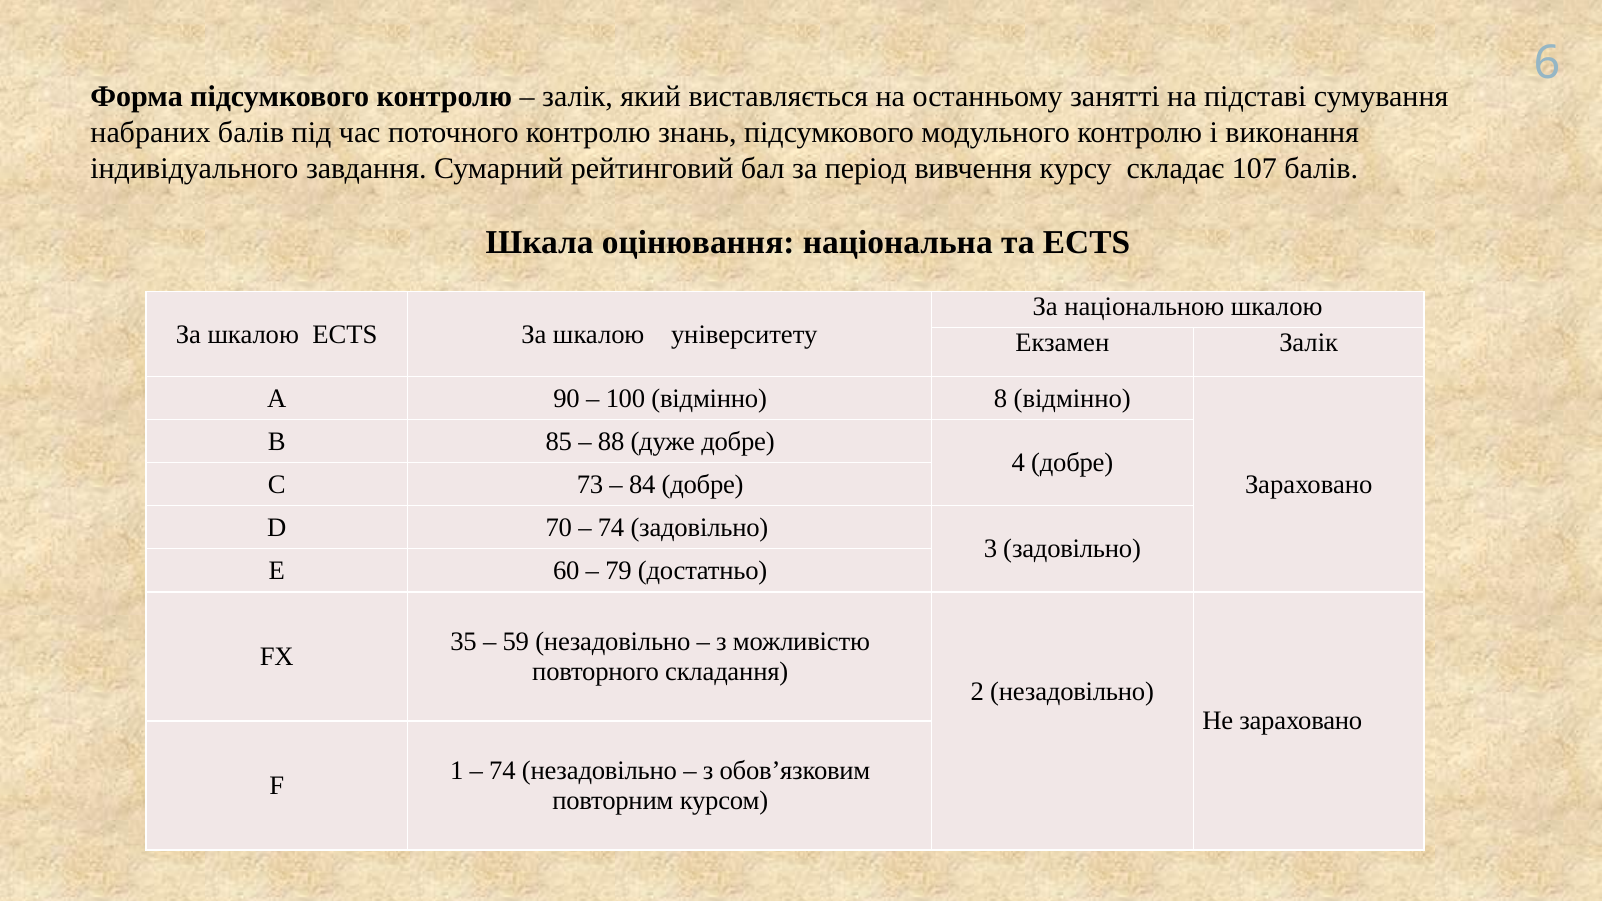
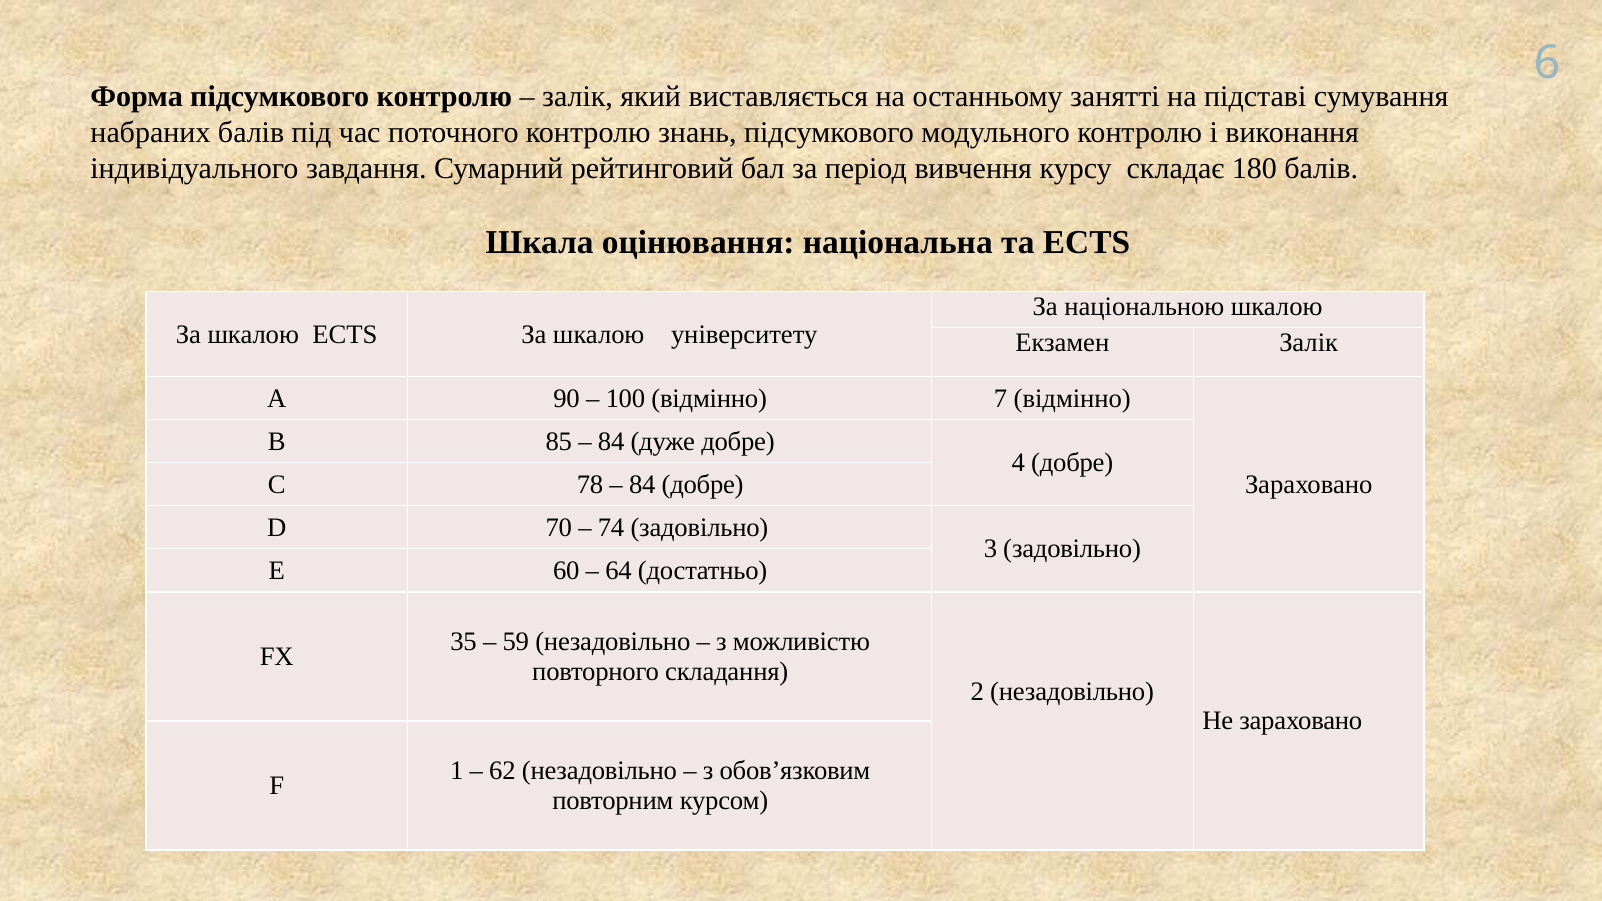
107: 107 -> 180 (1254, 169)
8: 8 -> 7 (1001, 398)
88: 88 -> 84 (611, 441)
73: 73 -> 78 (590, 484)
79: 79 -> 64 (619, 571)
74: 74 -> 62 (503, 771)
